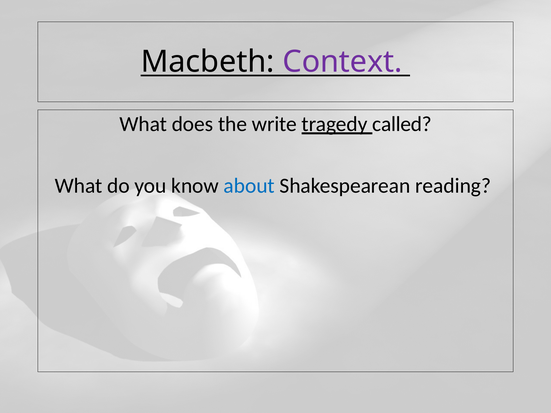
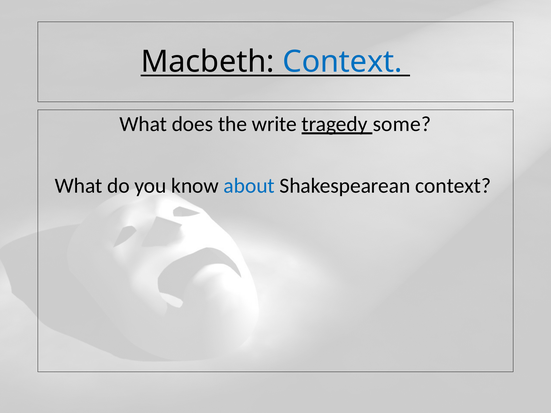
Context colour: purple -> blue (342, 62)
called: called -> some (402, 124)
Shakespearean reading: reading -> context (453, 186)
